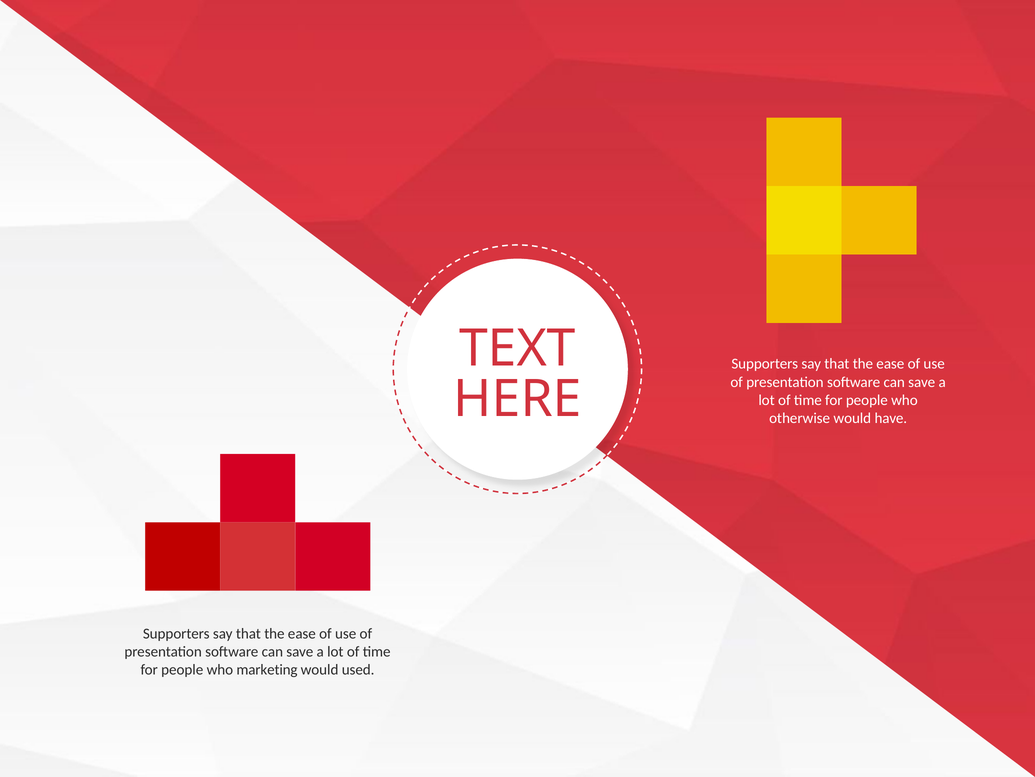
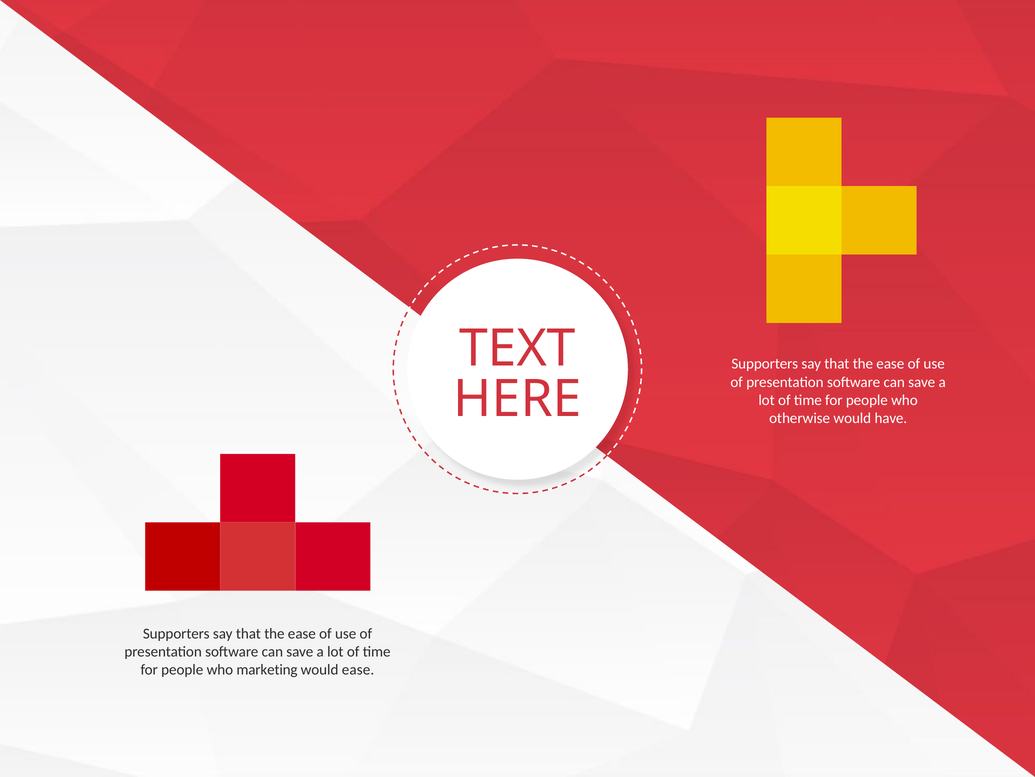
would used: used -> ease (358, 669)
